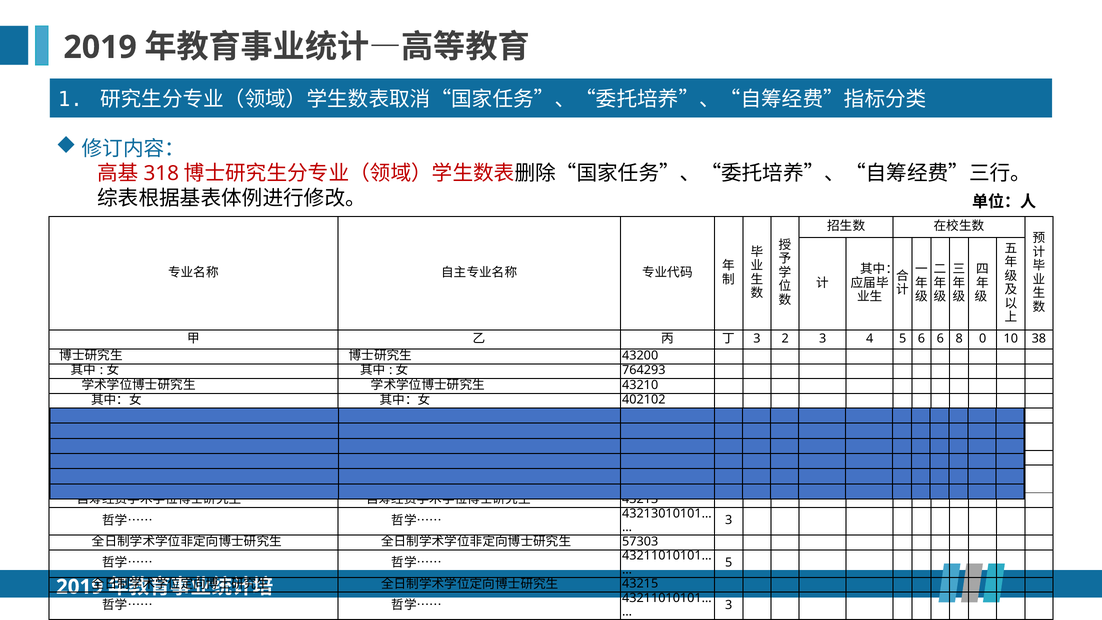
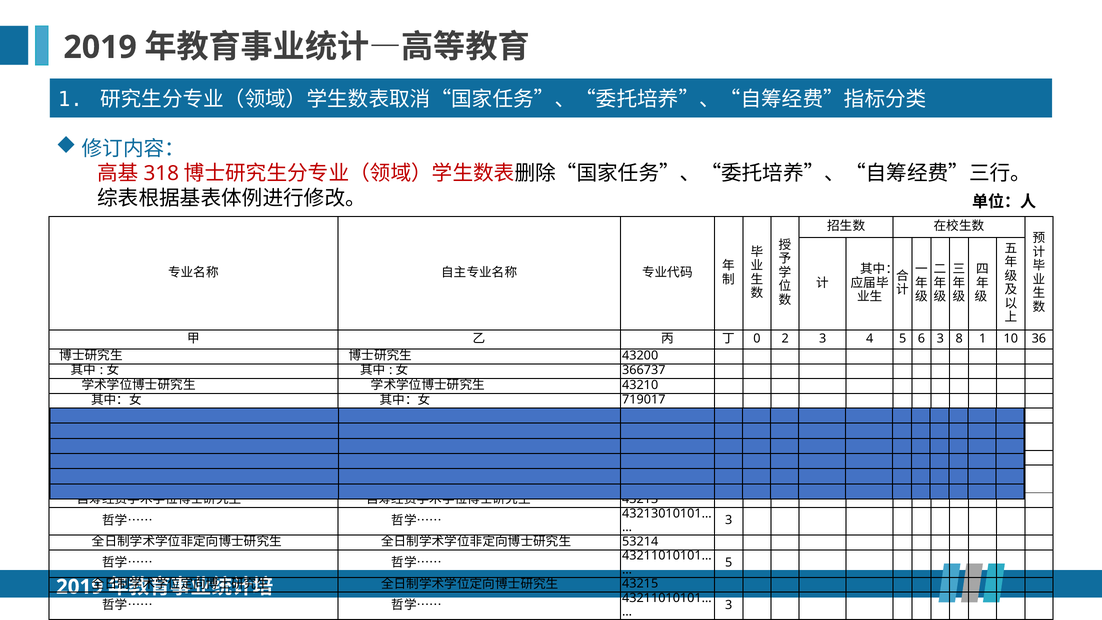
3: 3 -> 0 (757, 339)
6 6: 6 -> 3 (940, 339)
8 0: 0 -> 1 (983, 339)
38: 38 -> 36 (1039, 339)
764293: 764293 -> 366737 (644, 370)
402102: 402102 -> 719017 (644, 400)
57303: 57303 -> 53214 (640, 541)
